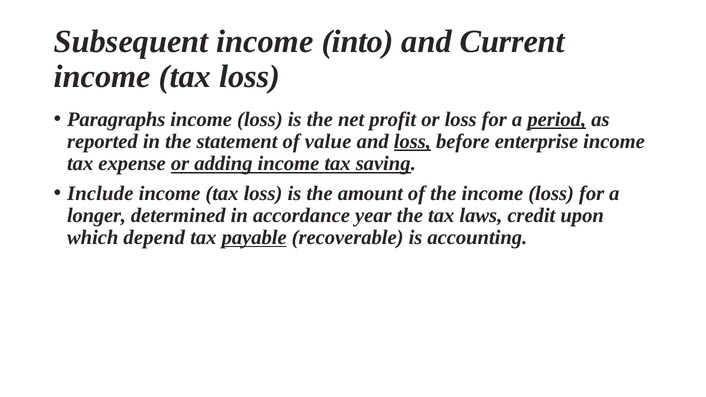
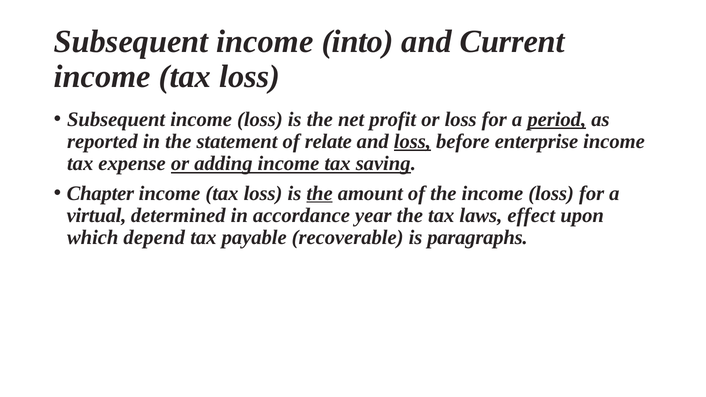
Paragraphs: Paragraphs -> Subsequent (116, 119)
value: value -> relate (328, 142)
Include: Include -> Chapter (100, 193)
the underline: none -> present (320, 193)
longer: longer -> virtual (97, 215)
credit: credit -> effect (531, 215)
payable underline: present -> none (254, 238)
accounting: accounting -> paragraphs (477, 238)
